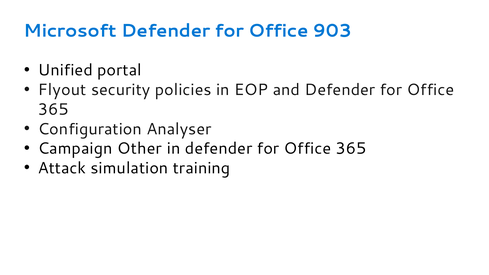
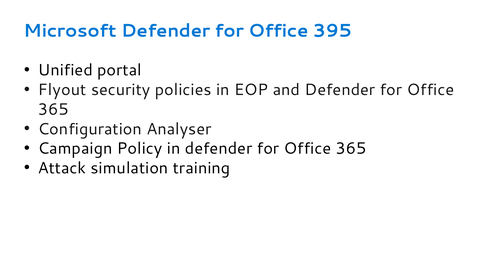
903: 903 -> 395 (332, 31)
Other: Other -> Policy (140, 149)
